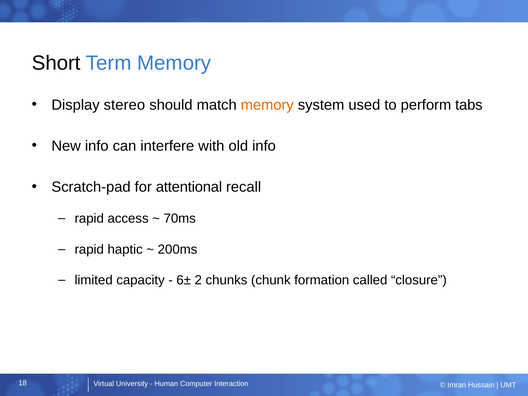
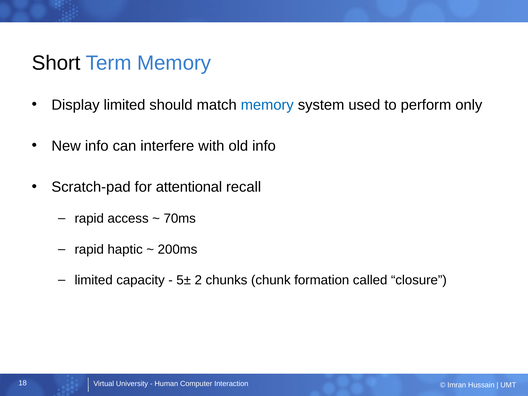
Display stereo: stereo -> limited (124, 105)
memory colour: orange -> blue (267, 105)
tabs: tabs -> only (469, 105)
6±: 6± -> 5± (184, 280)
